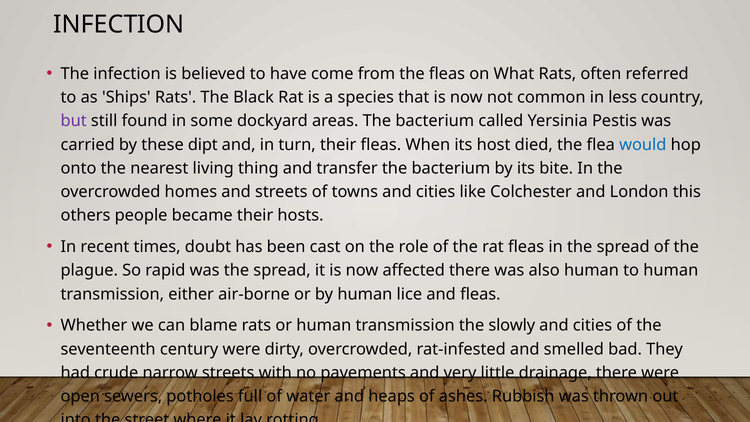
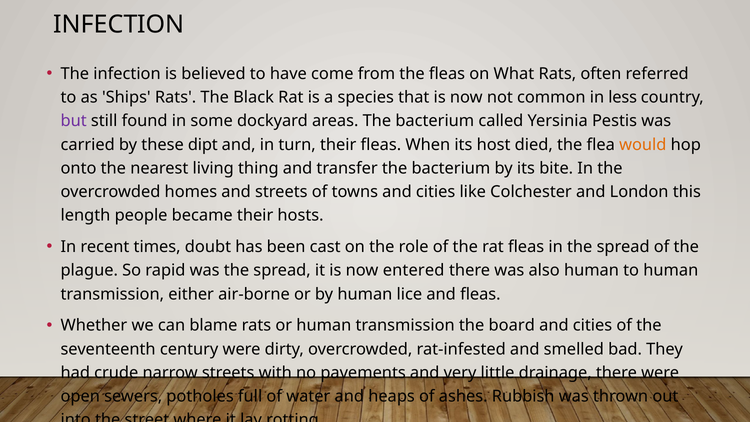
would colour: blue -> orange (643, 145)
others: others -> length (85, 215)
affected: affected -> entered (414, 270)
slowly: slowly -> board (512, 325)
